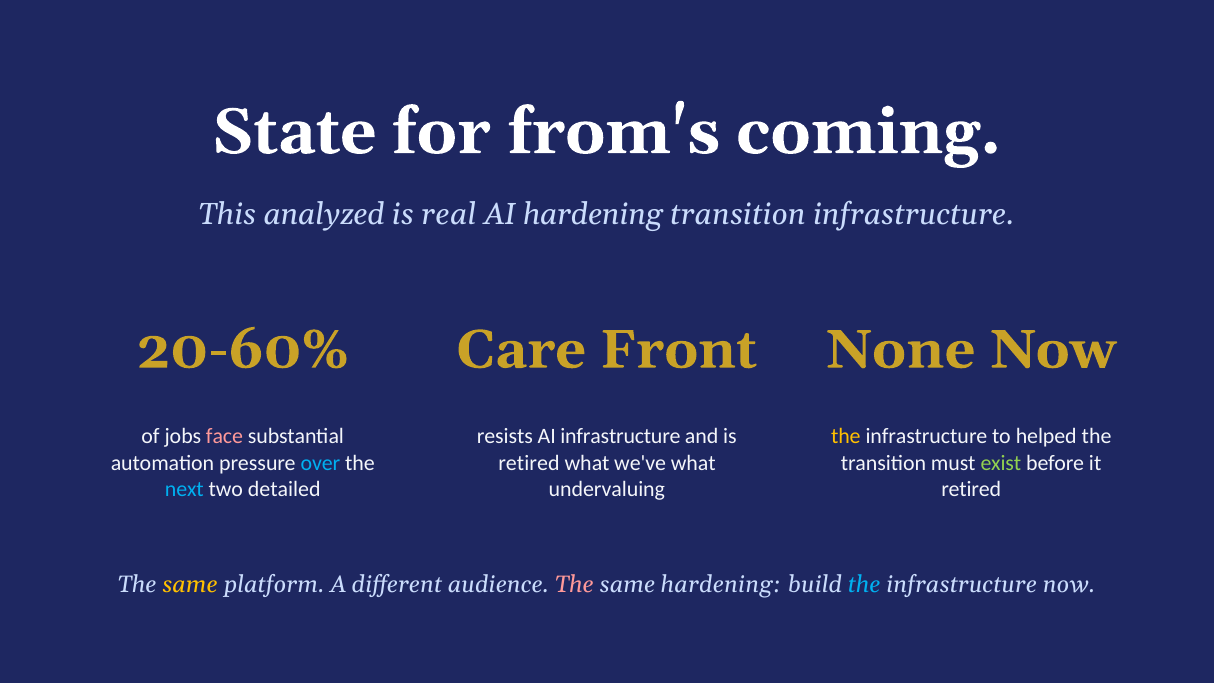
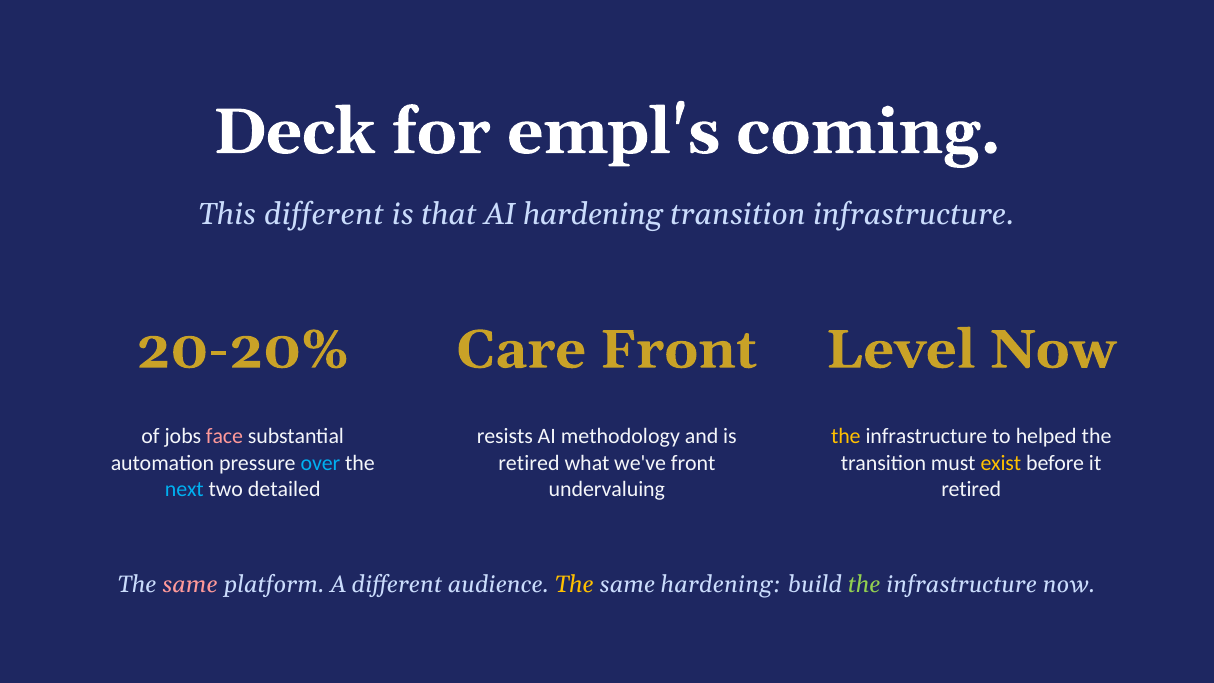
State: State -> Deck (294, 132)
from's: from's -> empl's (614, 132)
This analyzed: analyzed -> different (324, 215)
real: real -> that (449, 215)
20-60%: 20-60% -> 20-20% (243, 350)
None: None -> Level (901, 350)
AI infrastructure: infrastructure -> methodology (620, 436)
we've what: what -> front (693, 463)
exist colour: light green -> yellow (1001, 463)
same colour: yellow -> pink (190, 584)
The colour: pink -> yellow (574, 584)
the colour: light blue -> light green (864, 584)
